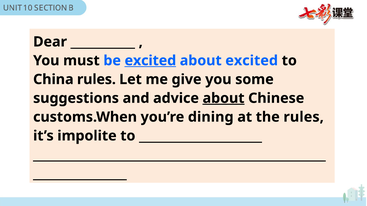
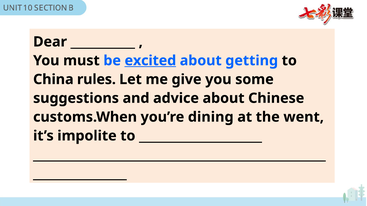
about excited: excited -> getting (252, 61)
about underline: present -> none (224, 98)
the rules: rules -> went (304, 117)
